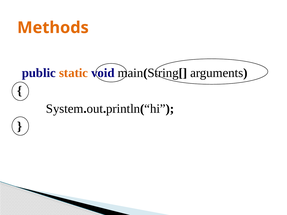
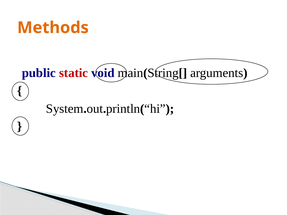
static colour: orange -> red (74, 73)
